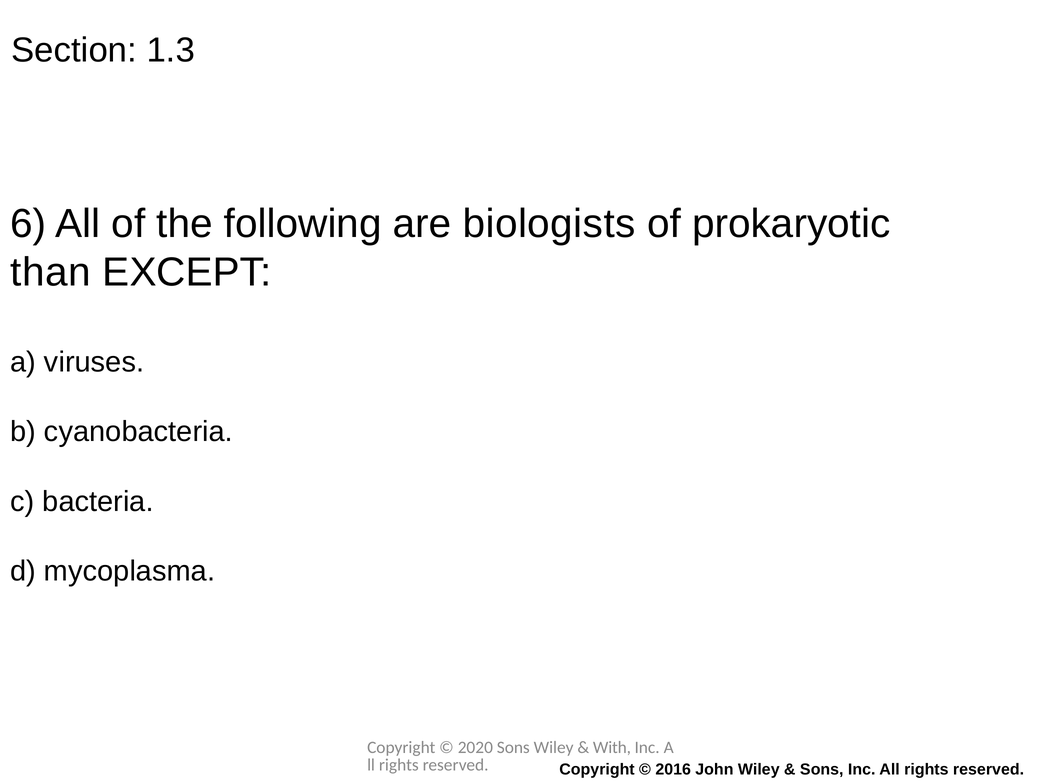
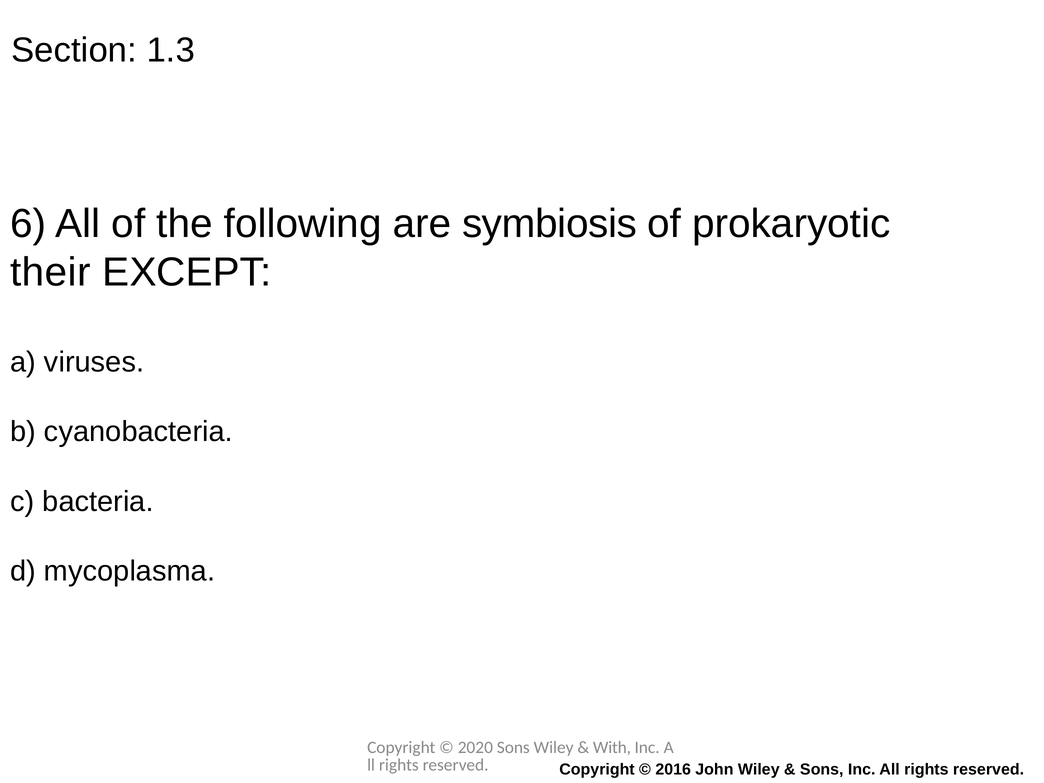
biologists: biologists -> symbiosis (550, 224)
than: than -> their (51, 273)
